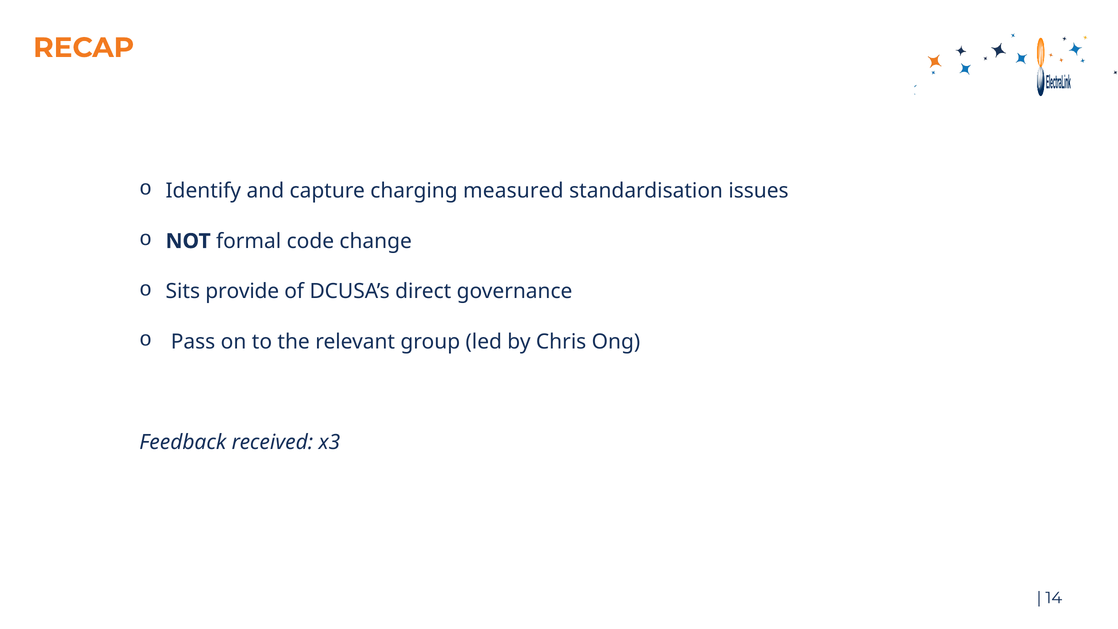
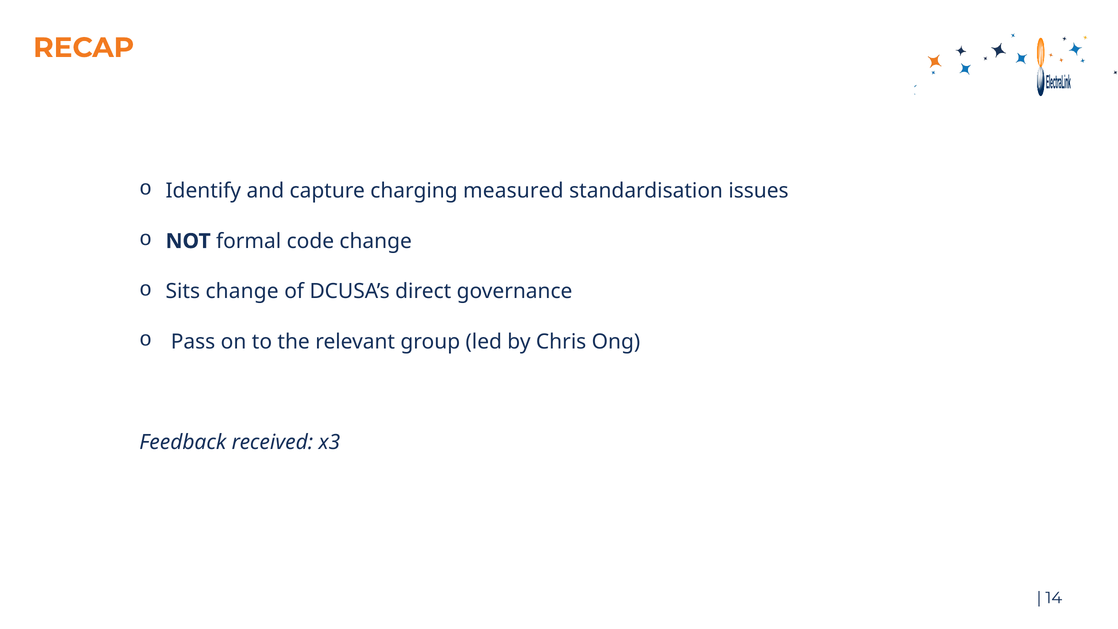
Sits provide: provide -> change (242, 291)
